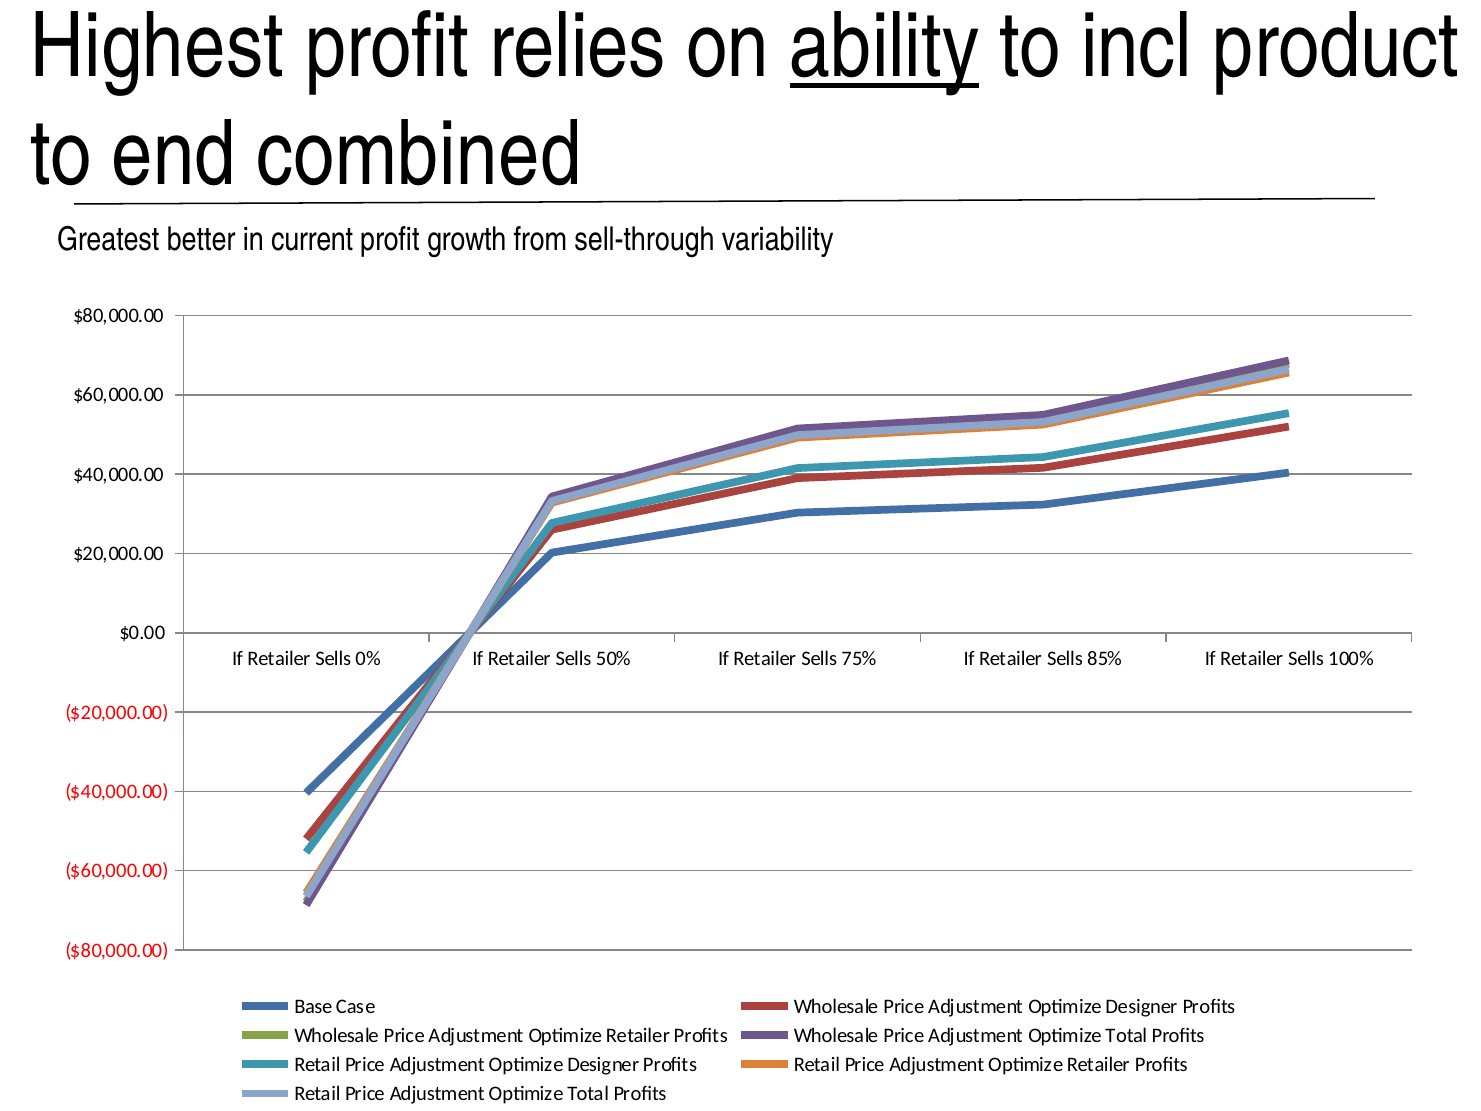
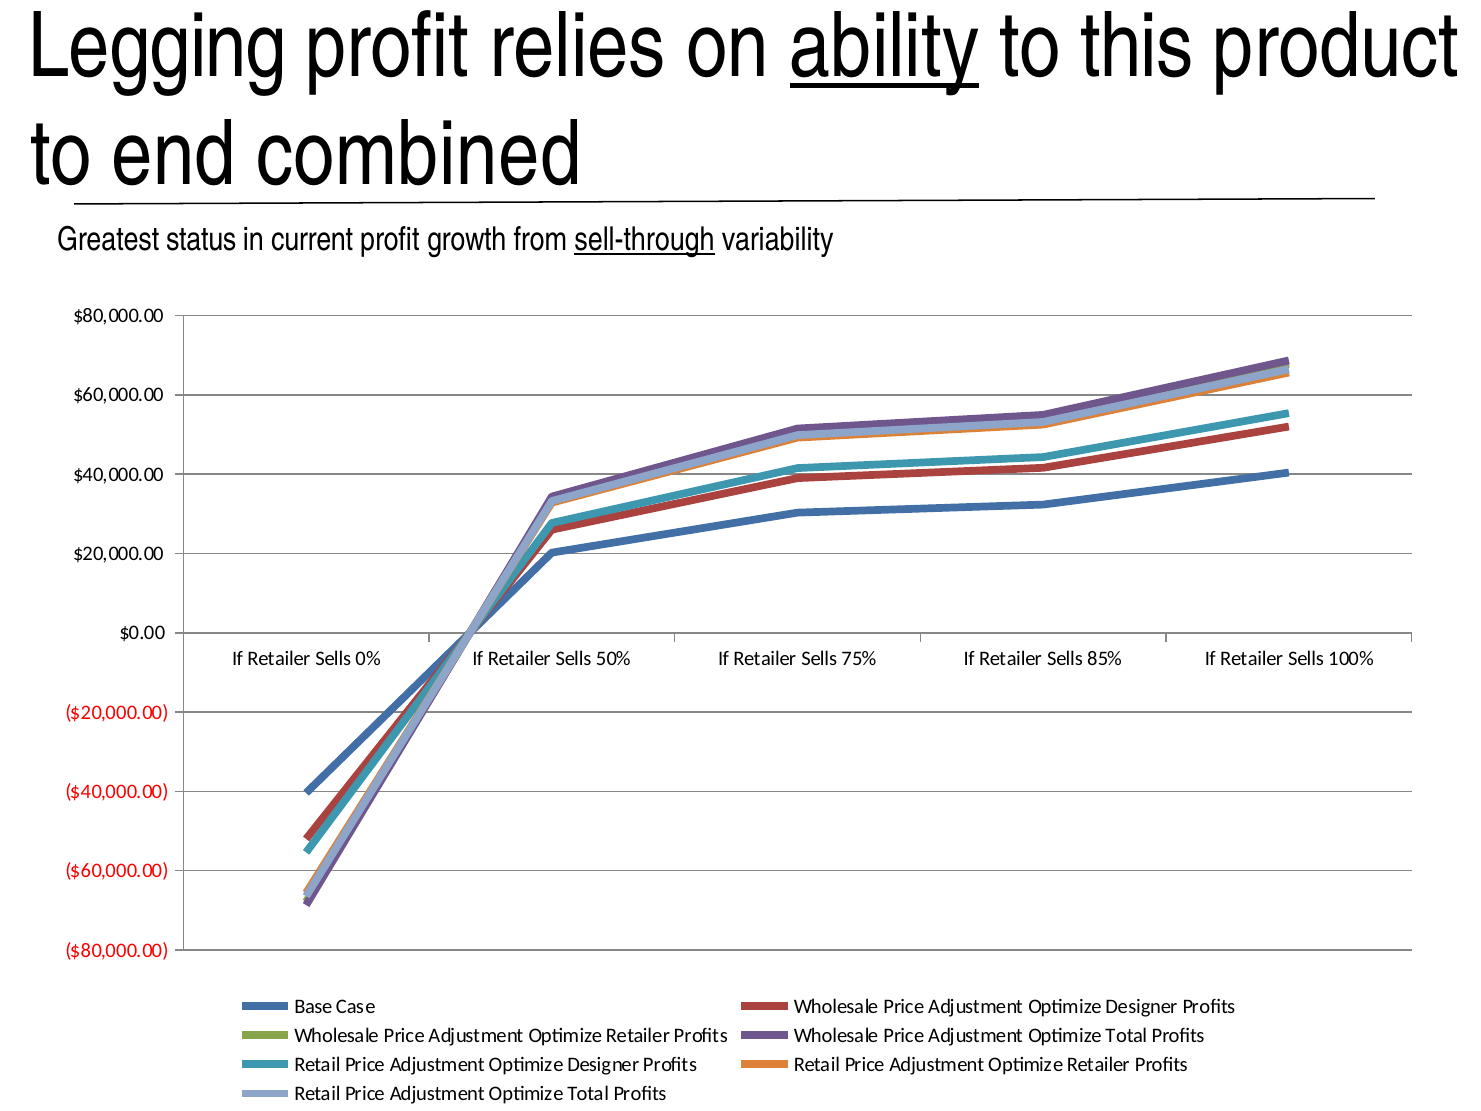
Highest: Highest -> Legging (158, 46)
incl: incl -> this (1137, 46)
better: better -> status (201, 240)
sell-through underline: none -> present (645, 240)
